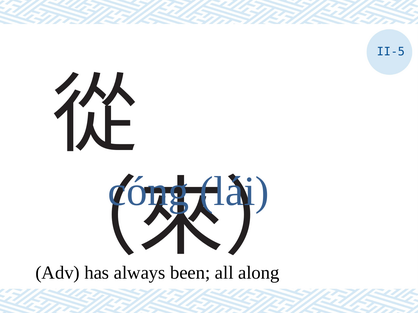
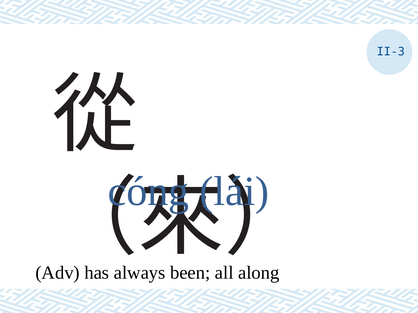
II-5: II-5 -> II-3 (391, 52)
